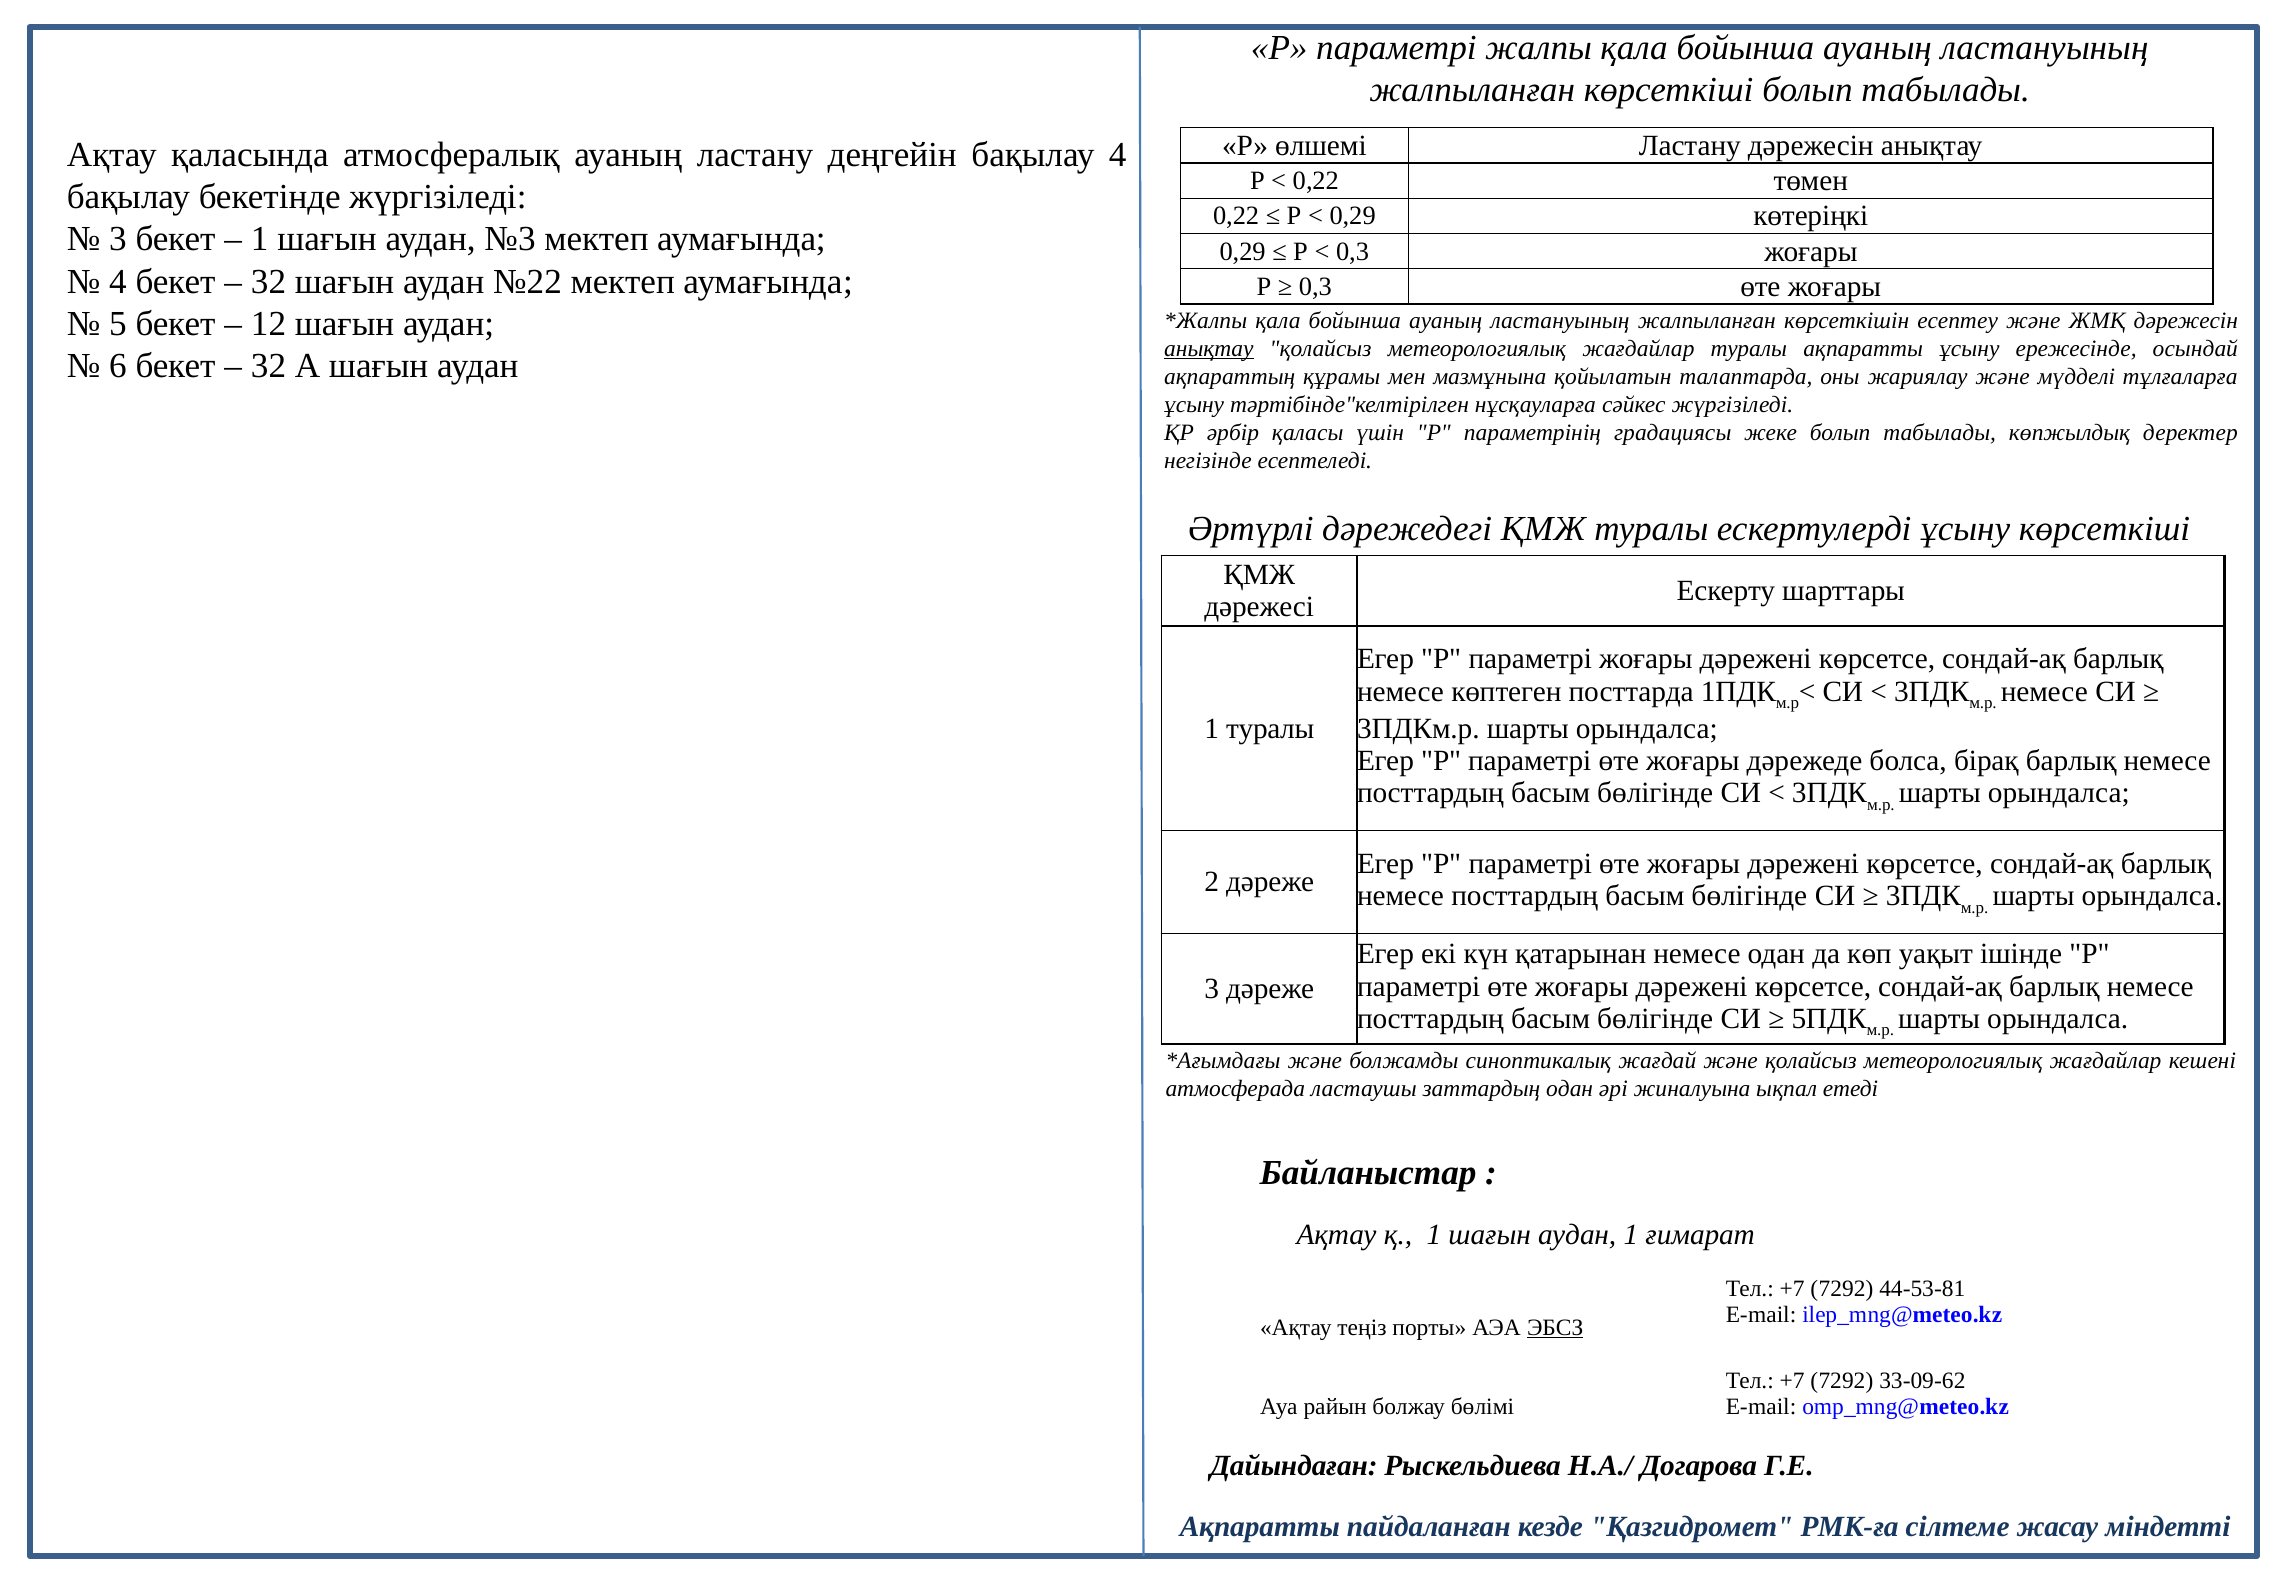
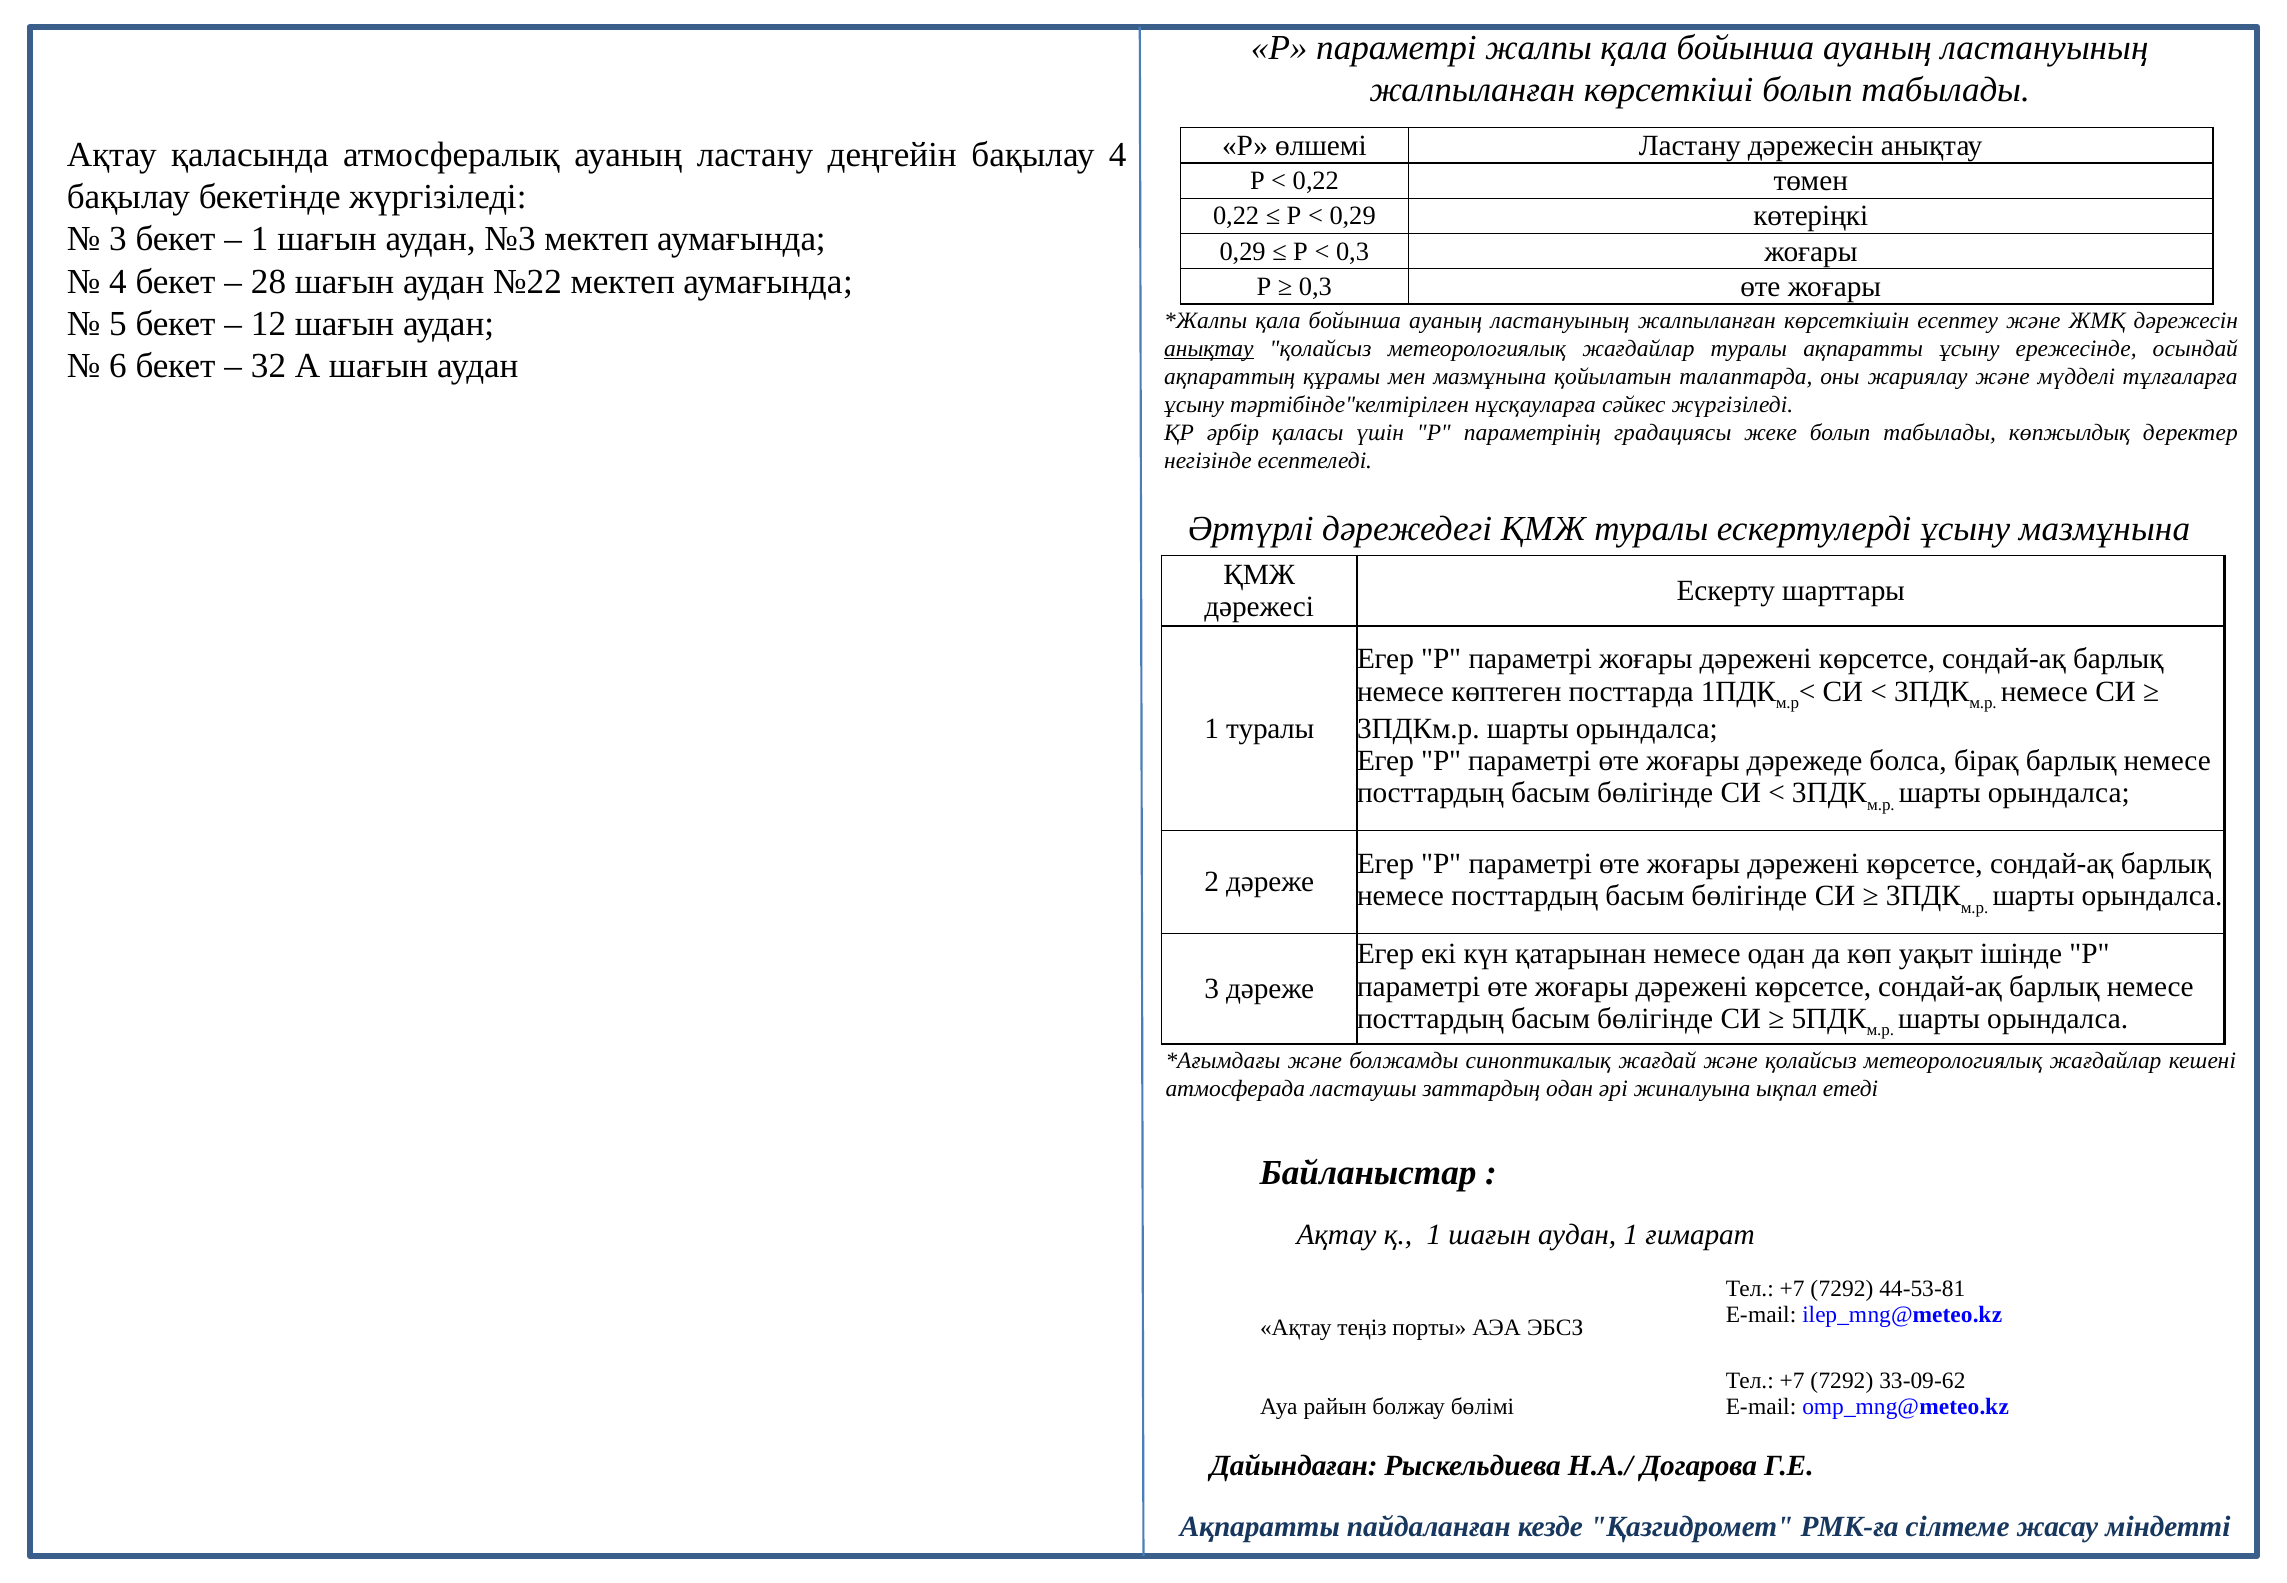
32: 32 -> 28 (269, 281)
ұсыну көрсеткіші: көрсеткіші -> мазмұнына (2105, 529)
ЭБСЗ underline: present -> none (1555, 1328)
